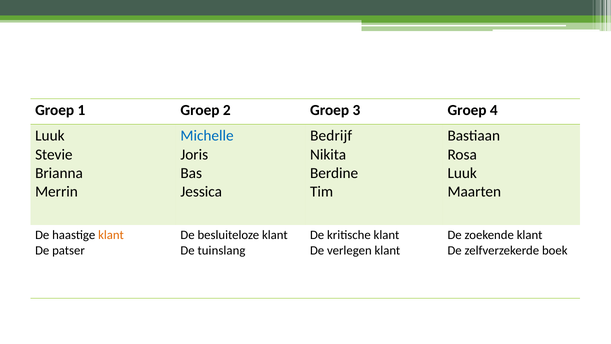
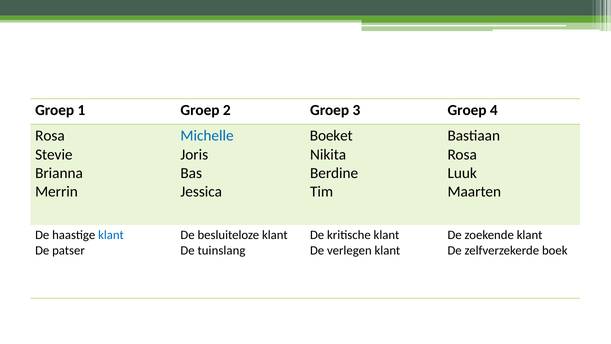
Luuk: Luuk -> Rosa (50, 136)
Bedrijf: Bedrijf -> Boeket (331, 136)
klant colour: orange -> blue (111, 235)
